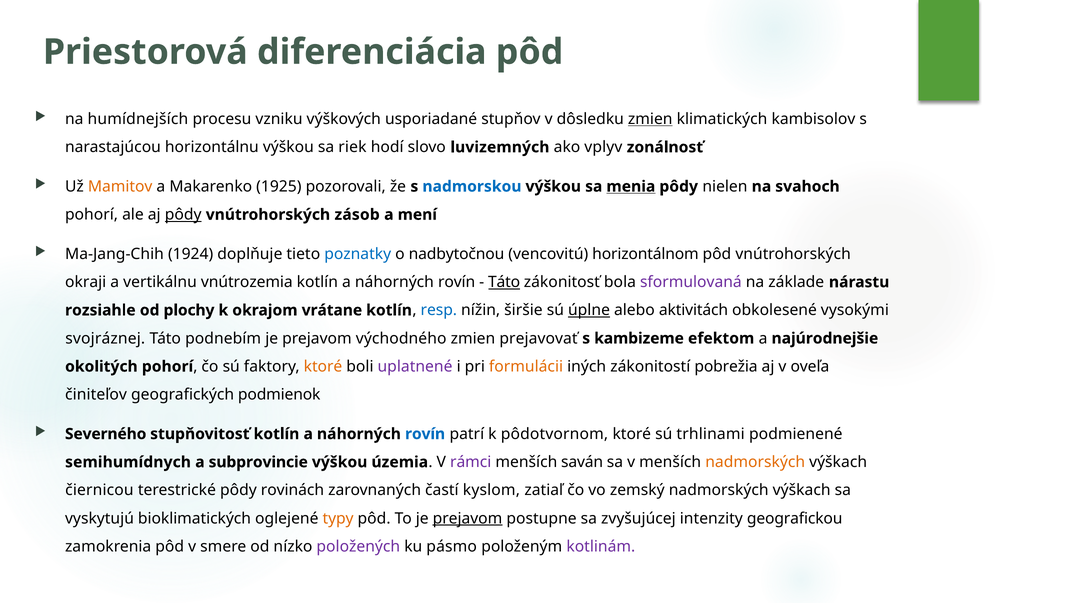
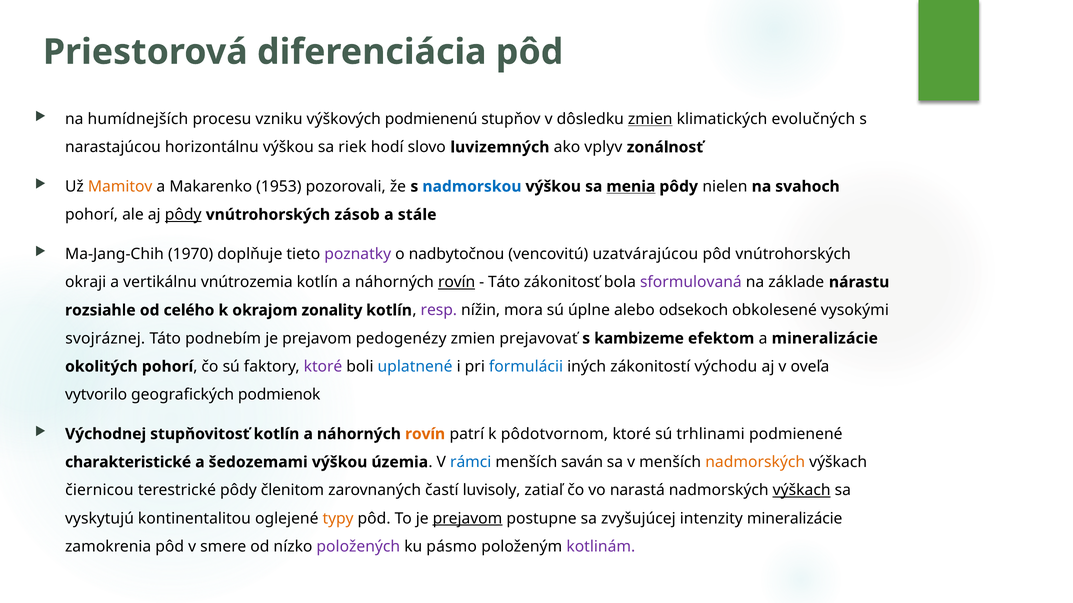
usporiadané: usporiadané -> podmienenú (431, 119)
kambisolov: kambisolov -> evolučných (813, 119)
1925: 1925 -> 1953 (279, 187)
mení: mení -> stále (417, 215)
1924: 1924 -> 1970 (191, 254)
poznatky colour: blue -> purple (358, 254)
horizontálnom: horizontálnom -> uzatvárajúcou (645, 254)
rovín underline: none -> present (457, 282)
Táto underline: present -> none (504, 282)
plochy: plochy -> celého (189, 311)
vrátane: vrátane -> zonality (332, 311)
resp colour: blue -> purple (439, 311)
širšie: širšie -> mora (524, 311)
úplne underline: present -> none (589, 311)
aktivitách: aktivitách -> odsekoch (694, 311)
východného: východného -> pedogenézy (401, 339)
a najúrodnejšie: najúrodnejšie -> mineralizácie (825, 339)
ktoré colour: orange -> purple (323, 367)
uplatnené colour: purple -> blue (415, 367)
formulácii colour: orange -> blue (526, 367)
pobrežia: pobrežia -> východu (726, 367)
činiteľov: činiteľov -> vytvorilo (96, 395)
Severného: Severného -> Východnej (106, 434)
rovín colour: blue -> orange (425, 434)
semihumídnych: semihumídnych -> charakteristické (128, 463)
subprovincie: subprovincie -> šedozemami (258, 463)
rámci colour: purple -> blue (471, 463)
rovinách: rovinách -> členitom (292, 491)
kyslom: kyslom -> luvisoly (492, 491)
zemský: zemský -> narastá (637, 491)
výškach underline: none -> present (802, 491)
bioklimatických: bioklimatických -> kontinentalitou (194, 519)
intenzity geografickou: geografickou -> mineralizácie (795, 519)
